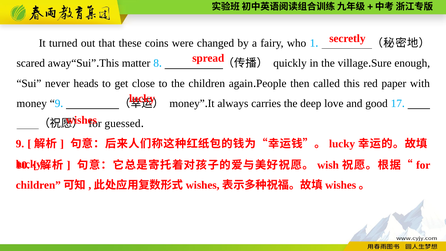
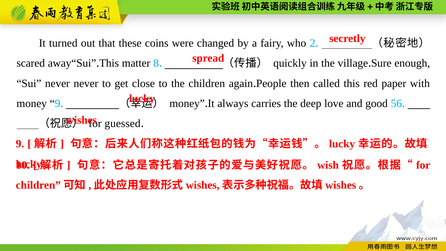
1: 1 -> 2 (313, 43)
never heads: heads -> never (86, 83)
17: 17 -> 56 (396, 103)
